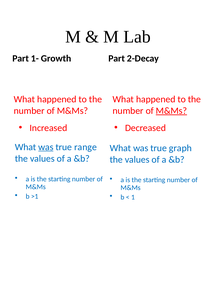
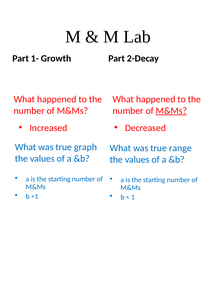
was underline: present -> none (46, 147)
range: range -> graph (86, 147)
graph: graph -> range (180, 148)
